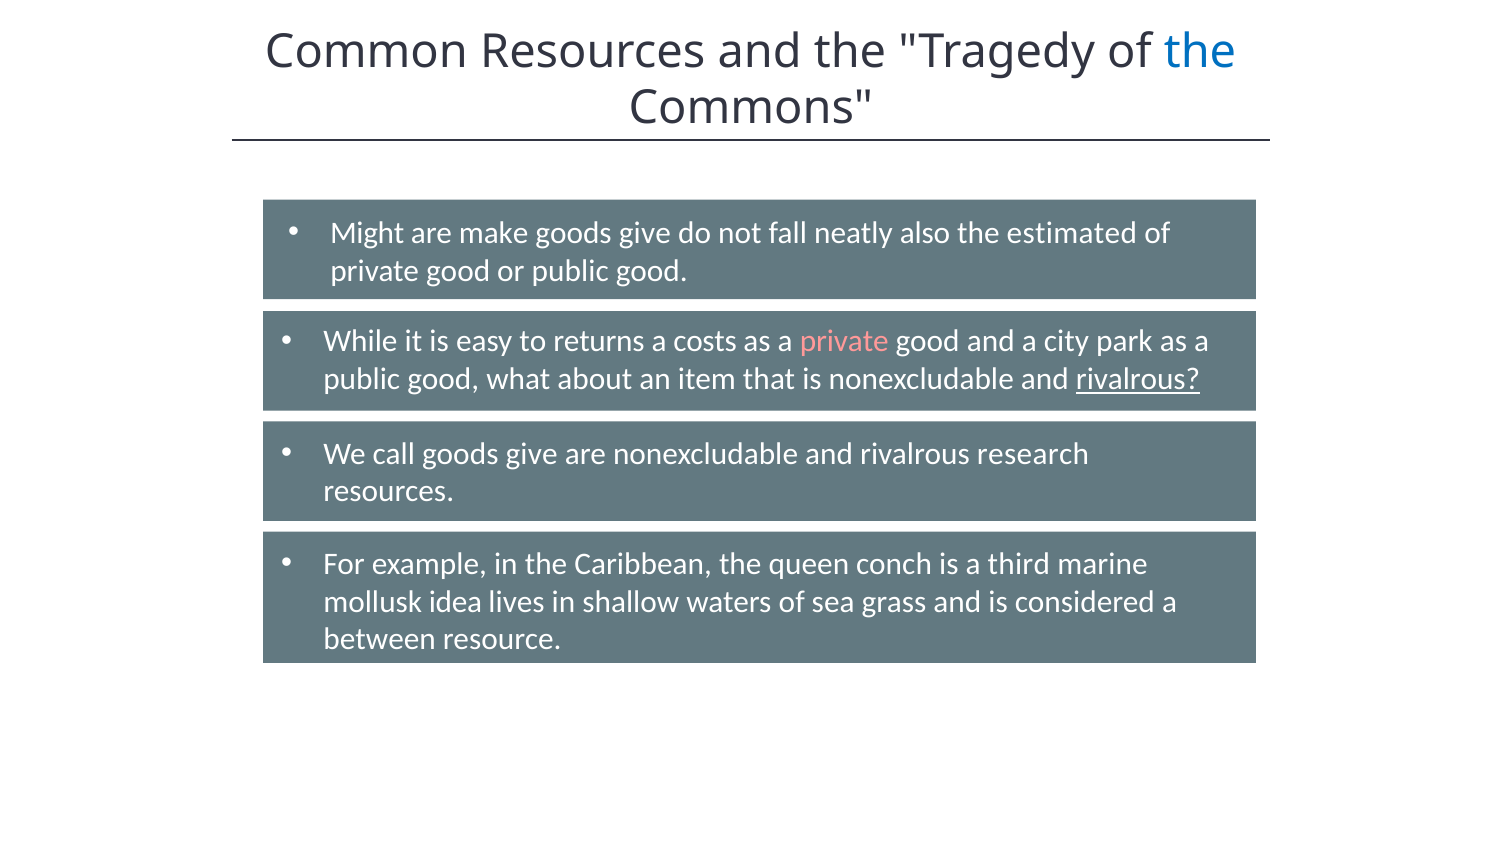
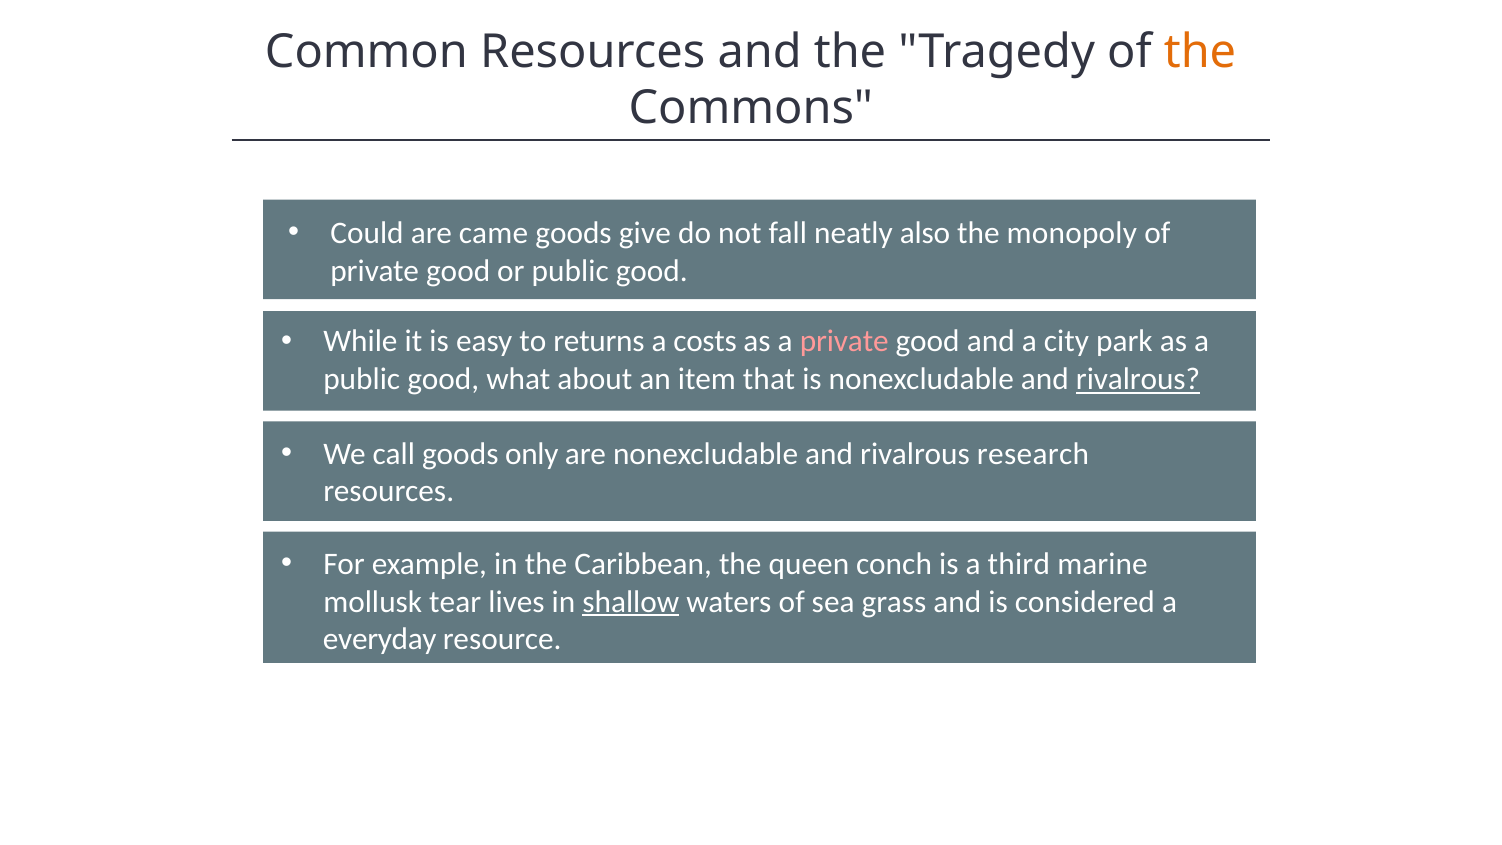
the colour: blue -> orange (1200, 52)
Might: Might -> Could (367, 233)
make: make -> came (493, 233)
estimated: estimated -> monopoly (1072, 233)
call goods give: give -> only (532, 454)
idea: idea -> tear (455, 602)
shallow underline: none -> present (631, 602)
between: between -> everyday (380, 639)
